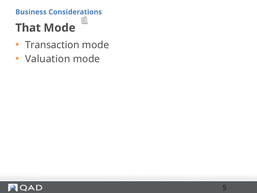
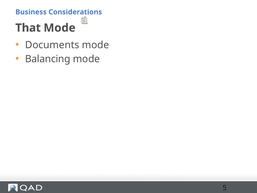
Transaction: Transaction -> Documents (52, 45)
Valuation: Valuation -> Balancing (48, 59)
